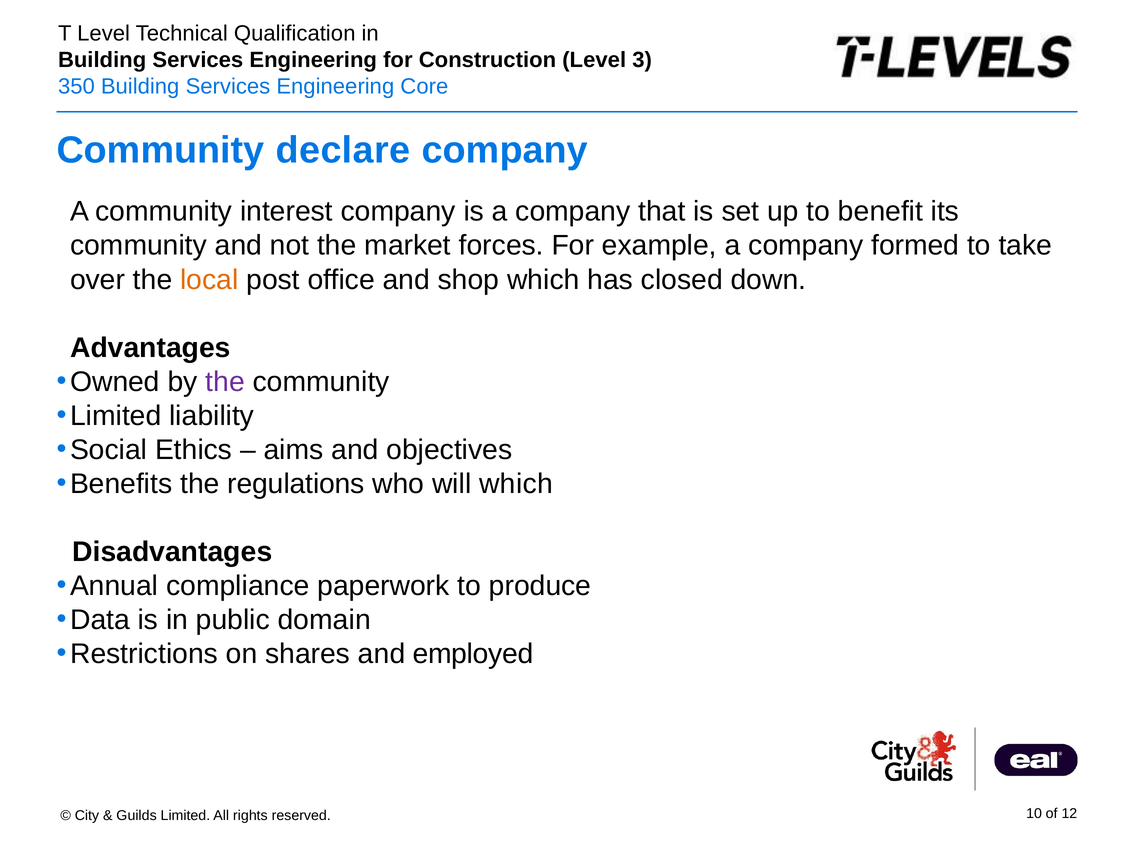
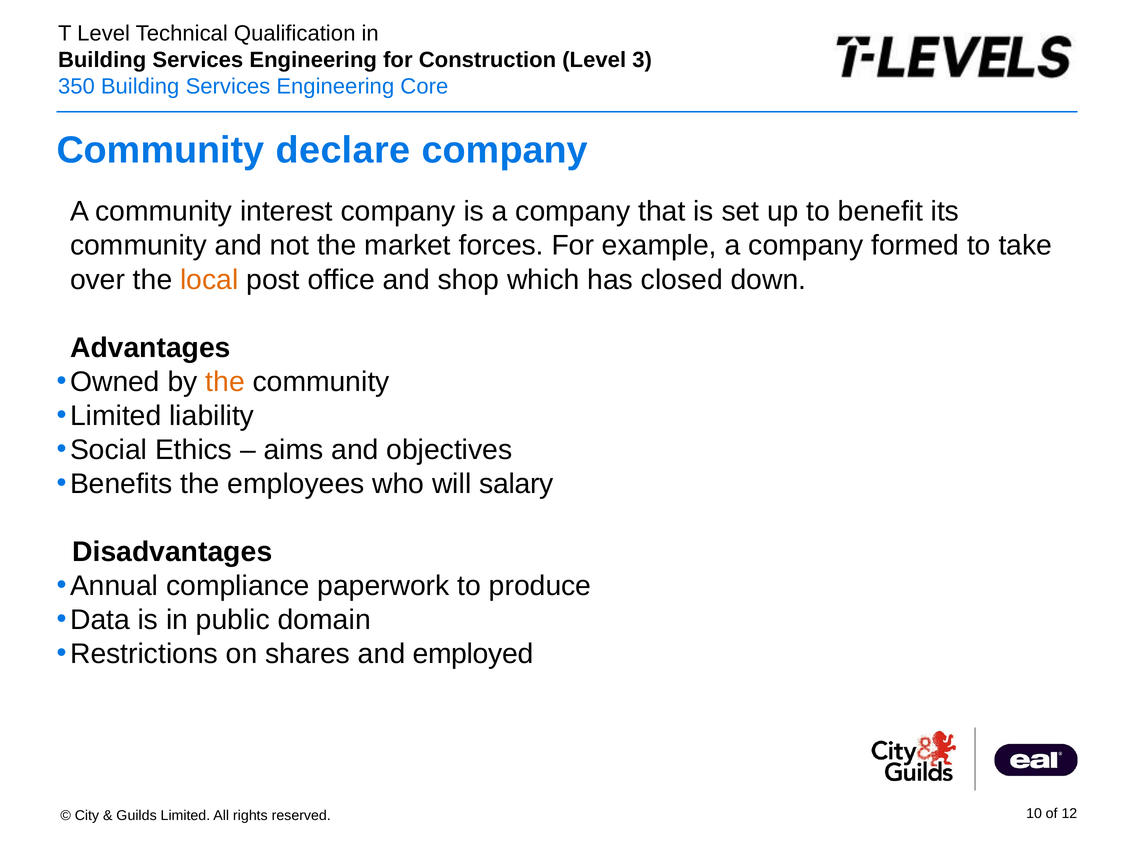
the colour: purple -> orange (225, 382)
regulations: regulations -> employees (296, 484)
will which: which -> salary (516, 484)
